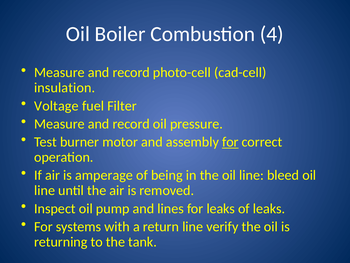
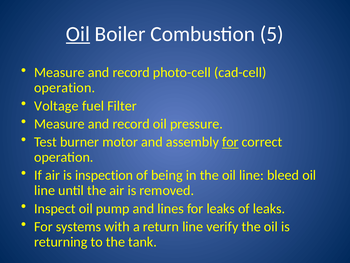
Oil underline: none -> present (78, 34)
4: 4 -> 5 (272, 34)
insulation: insulation -> operation (65, 88)
amperage: amperage -> inspection (104, 175)
